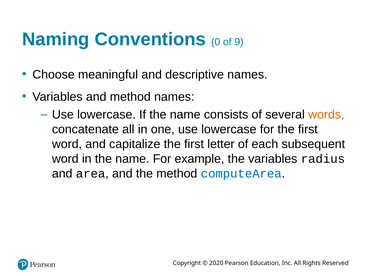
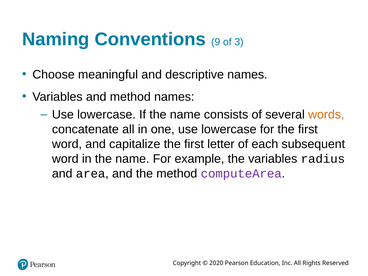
0: 0 -> 9 (216, 42)
9: 9 -> 3 (239, 42)
computeArea colour: blue -> purple (241, 174)
